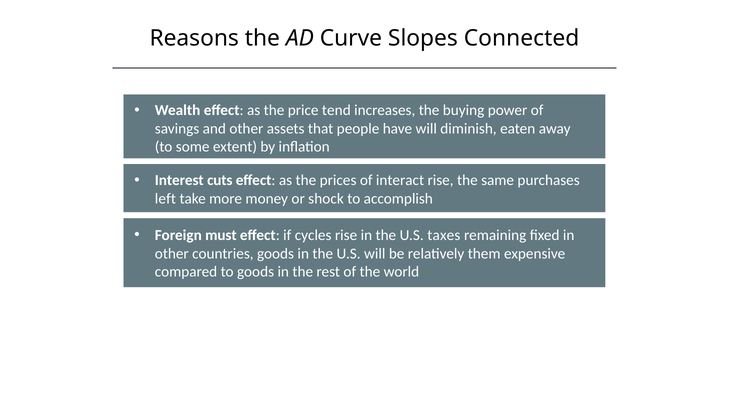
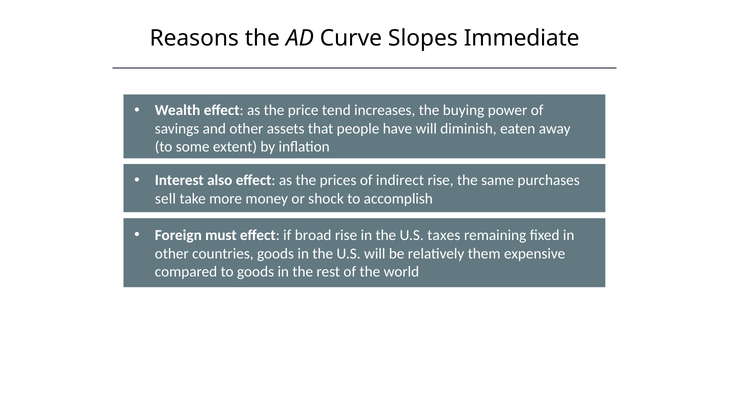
Connected: Connected -> Immediate (522, 38)
cuts: cuts -> also (220, 180)
interact: interact -> indirect (400, 180)
left: left -> sell (165, 199)
cycles: cycles -> broad (313, 235)
